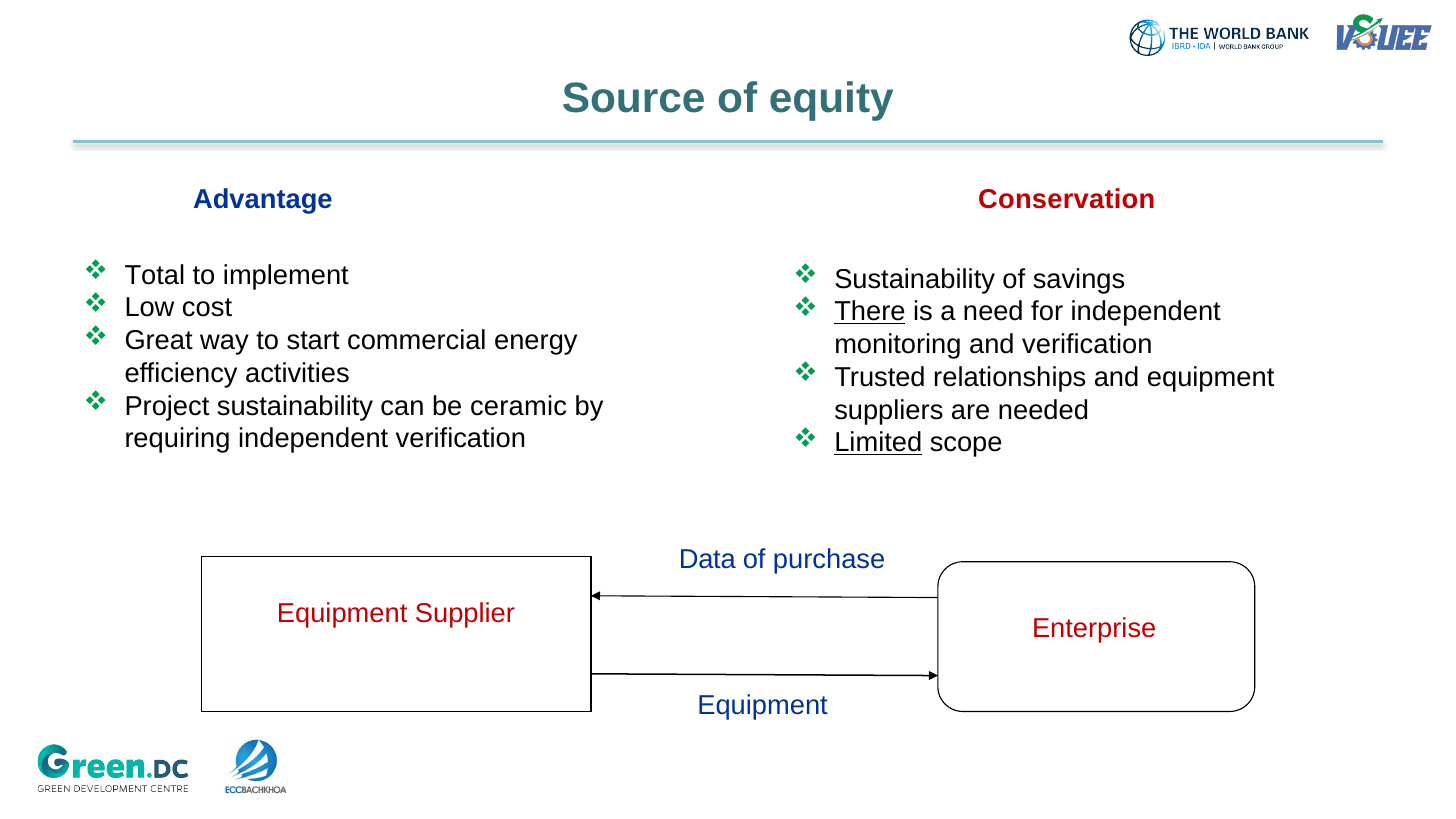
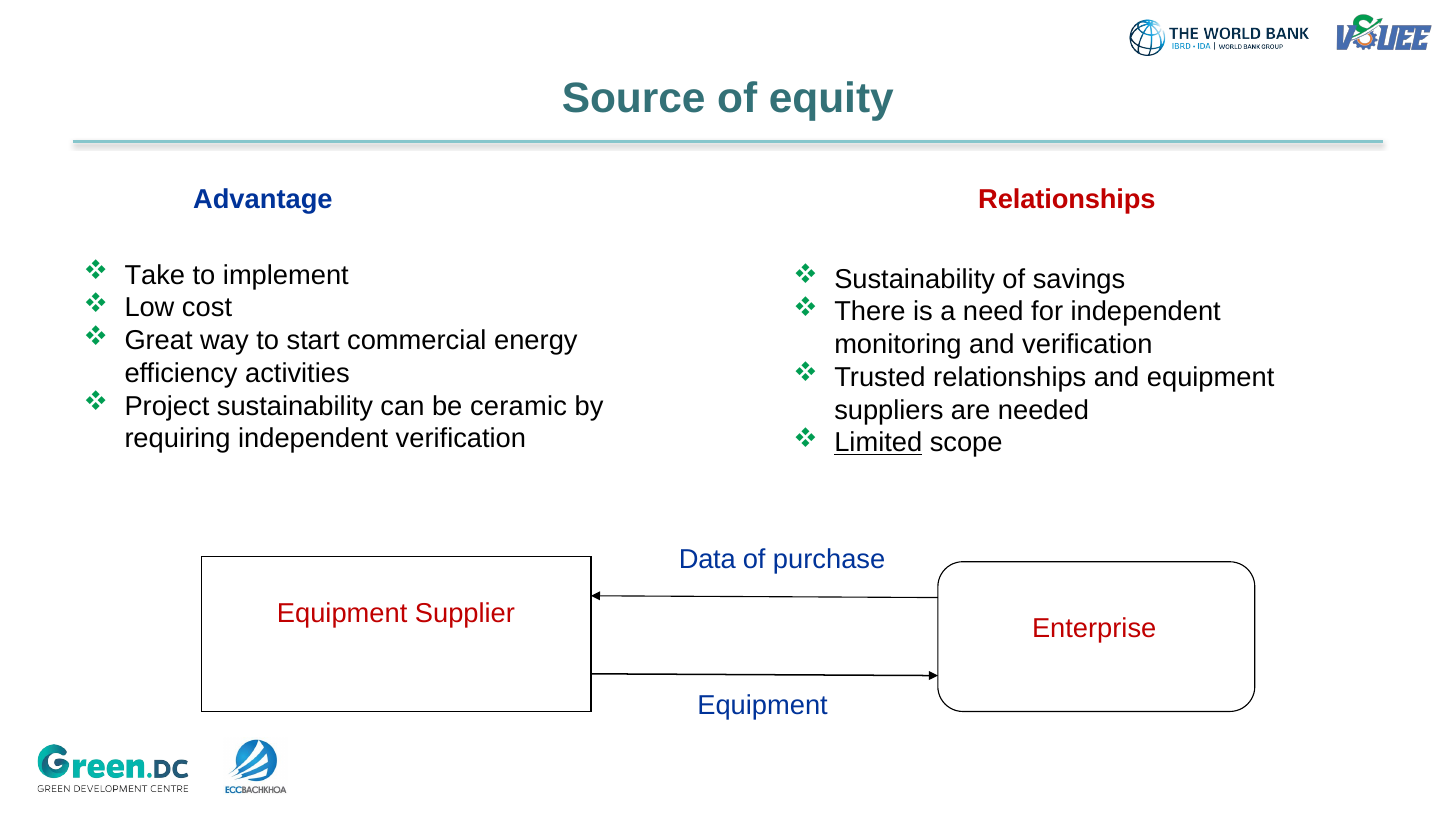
Conservation: Conservation -> Relationships (1067, 199)
Total: Total -> Take (155, 275)
There underline: present -> none (870, 312)
